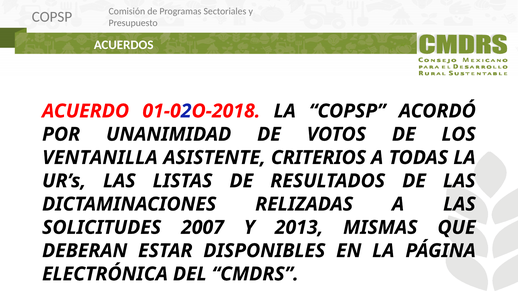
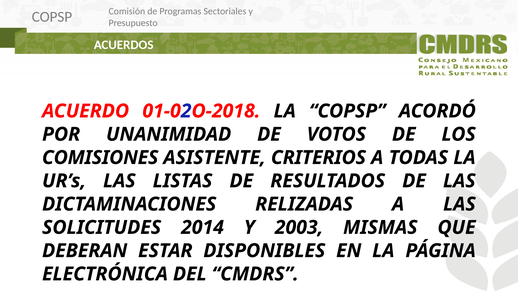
VENTANILLA: VENTANILLA -> COMISIONES (100, 158)
2007: 2007 -> 2014 (203, 228)
2013: 2013 -> 2003 (299, 228)
